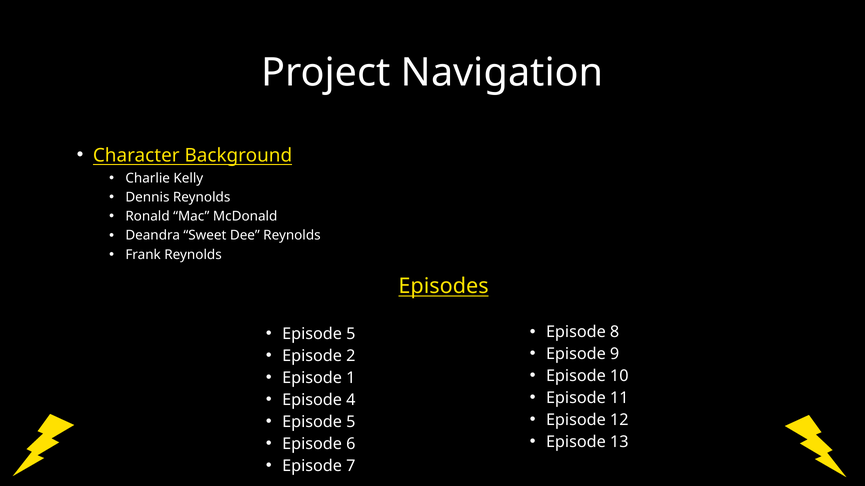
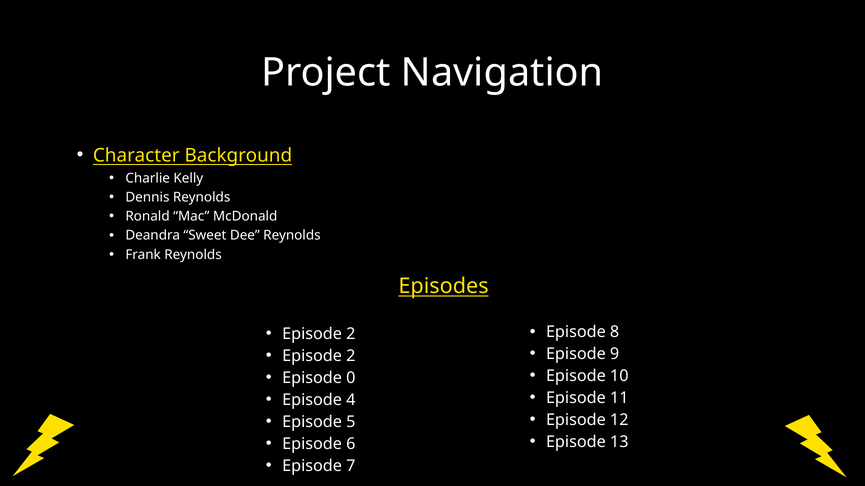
5: 5 -> 2 (351, 334)
1: 1 -> 0 (351, 378)
